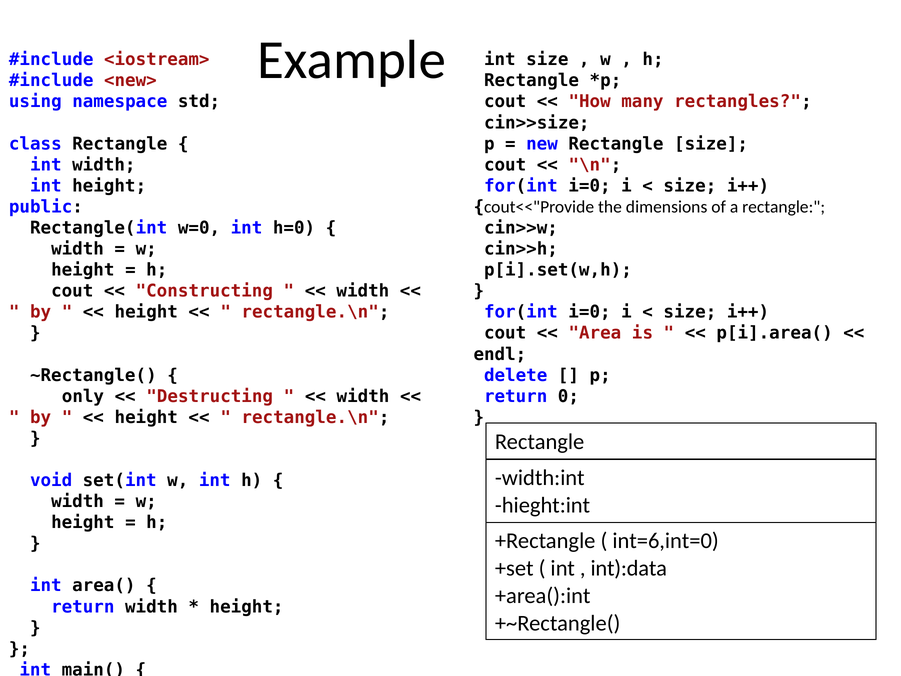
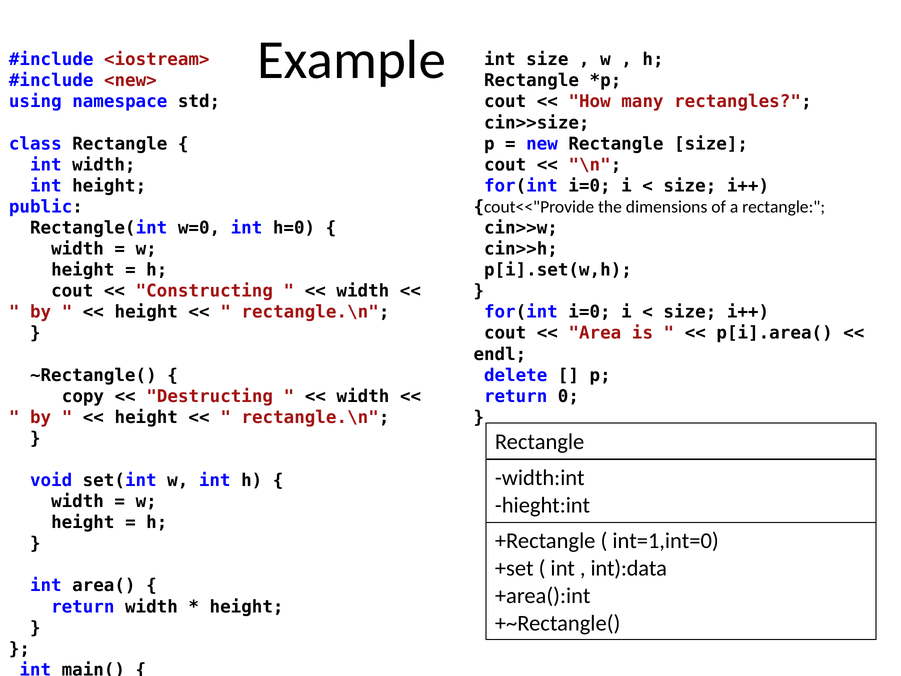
only: only -> copy (83, 396)
int=6,int=0: int=6,int=0 -> int=1,int=0 (666, 541)
